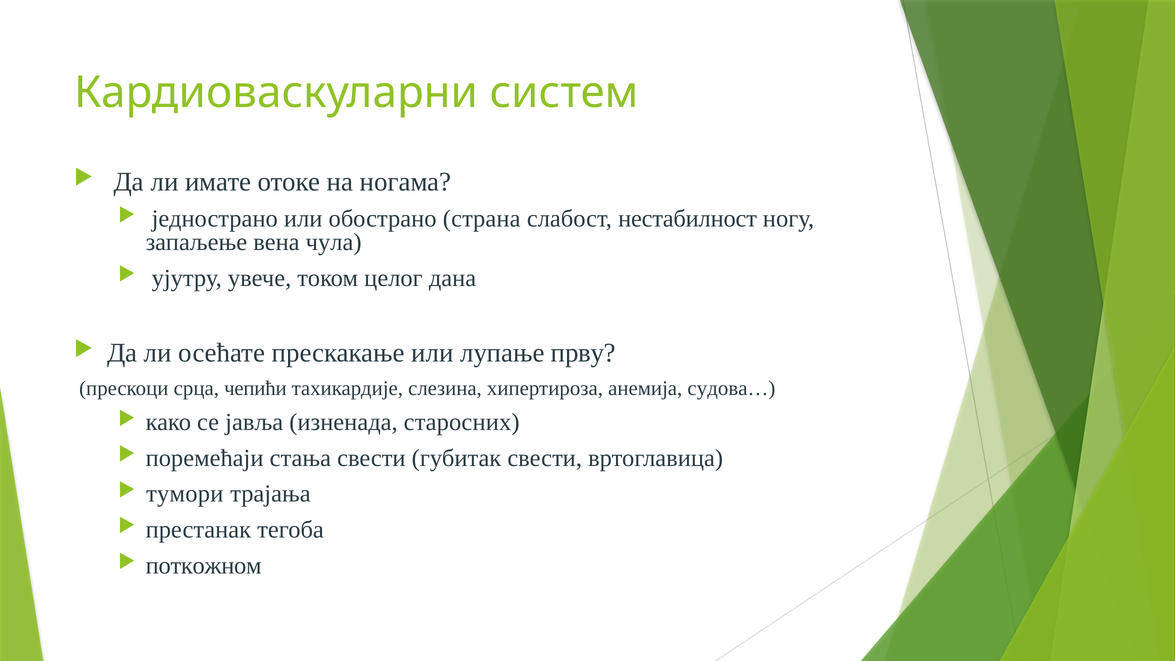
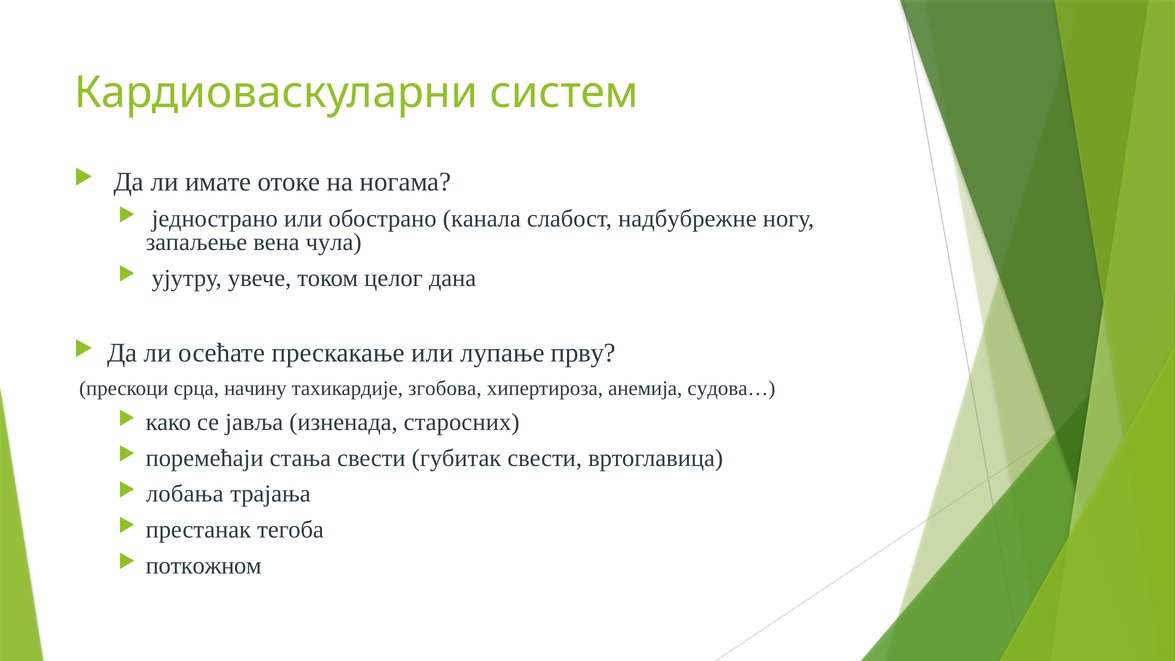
страна: страна -> канала (482, 219)
нестабилност: нестабилност -> надбубрежне (687, 219)
чепићи: чепићи -> начину (255, 388)
слезина: слезина -> згобова (445, 388)
тумори: тумори -> лобања (185, 494)
